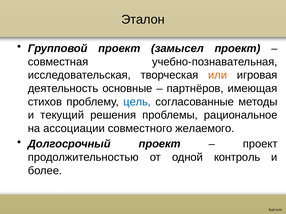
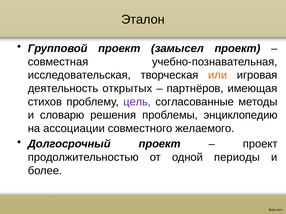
основные: основные -> открытых (127, 89)
цель colour: blue -> purple (137, 102)
текущий: текущий -> словарю (62, 115)
рациональное: рациональное -> энциклопедию (241, 115)
контроль: контроль -> периоды (237, 158)
